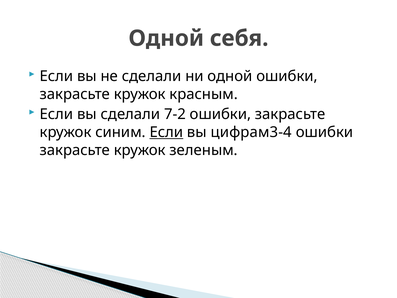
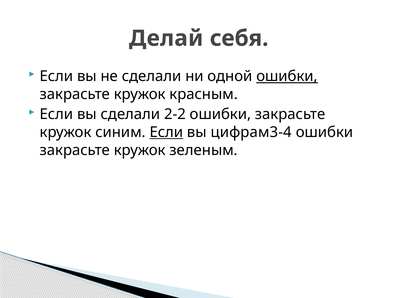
Одной: Одной -> Делай (166, 38)
ошибки underline: none -> present (287, 76)
7-2: 7-2 -> 2-2 (175, 114)
